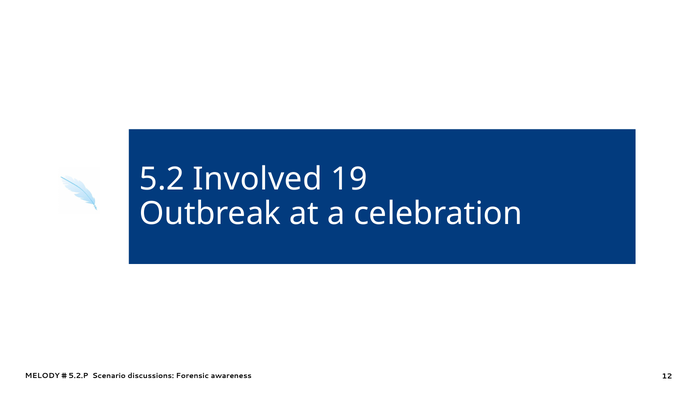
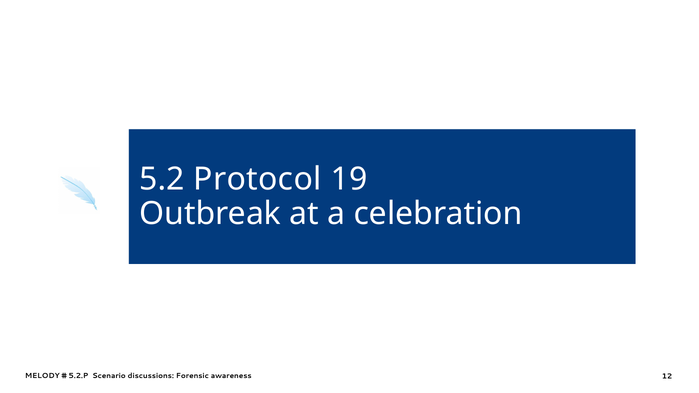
Involved: Involved -> Protocol (258, 179)
